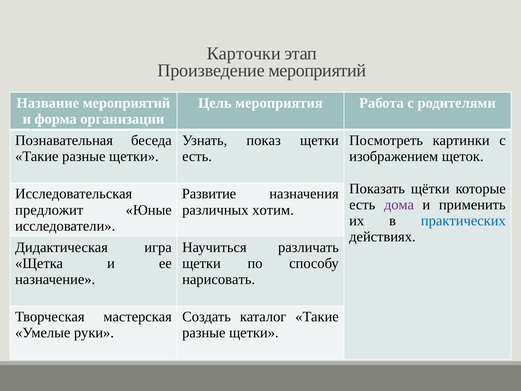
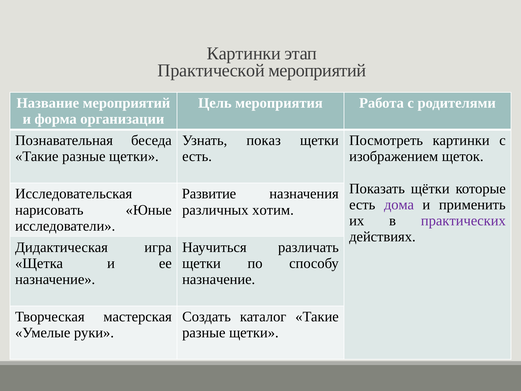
Карточки: Карточки -> Картинки (244, 54)
Произведение: Произведение -> Практической (211, 71)
предложит: предложит -> нарисовать (49, 210)
практических colour: blue -> purple (463, 221)
нарисовать: нарисовать -> назначение (219, 279)
